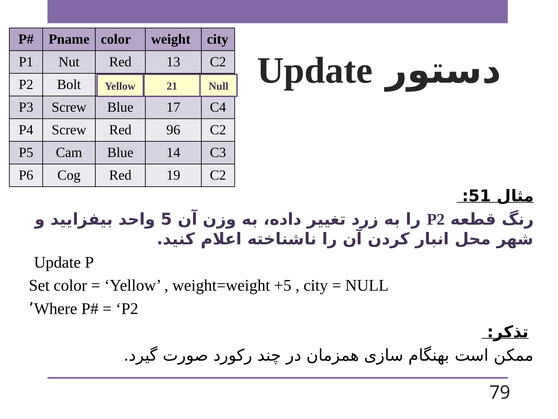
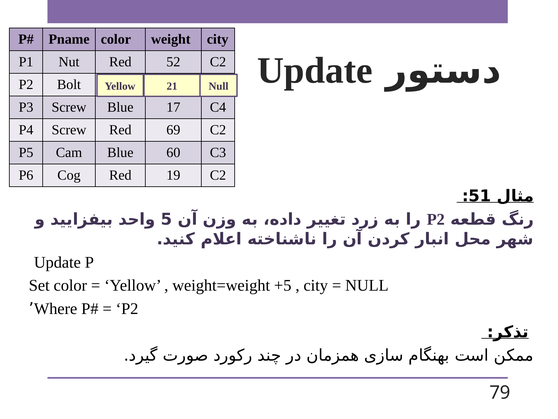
13: 13 -> 52 (173, 62)
96: 96 -> 69 (173, 130)
14: 14 -> 60 (173, 152)
